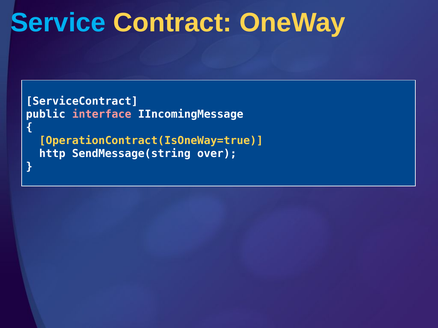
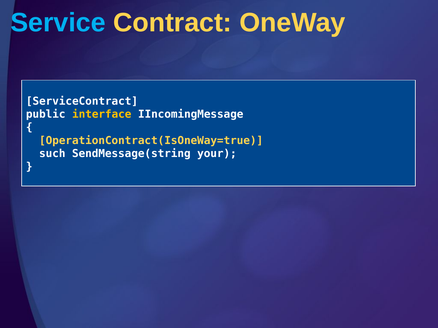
interface colour: pink -> yellow (102, 114)
http: http -> such (52, 154)
over: over -> your (217, 154)
